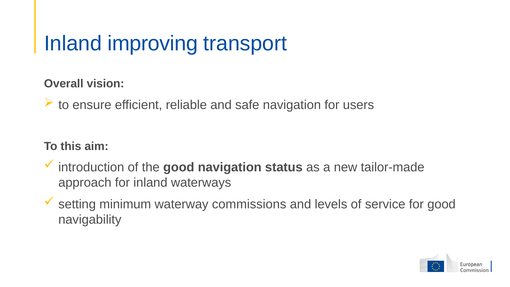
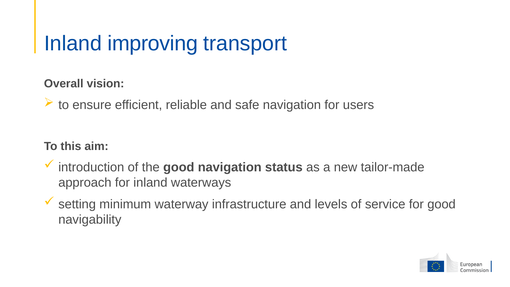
commissions: commissions -> infrastructure (249, 204)
